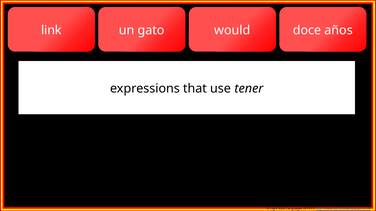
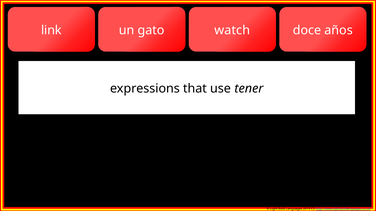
would: would -> watch (232, 30)
